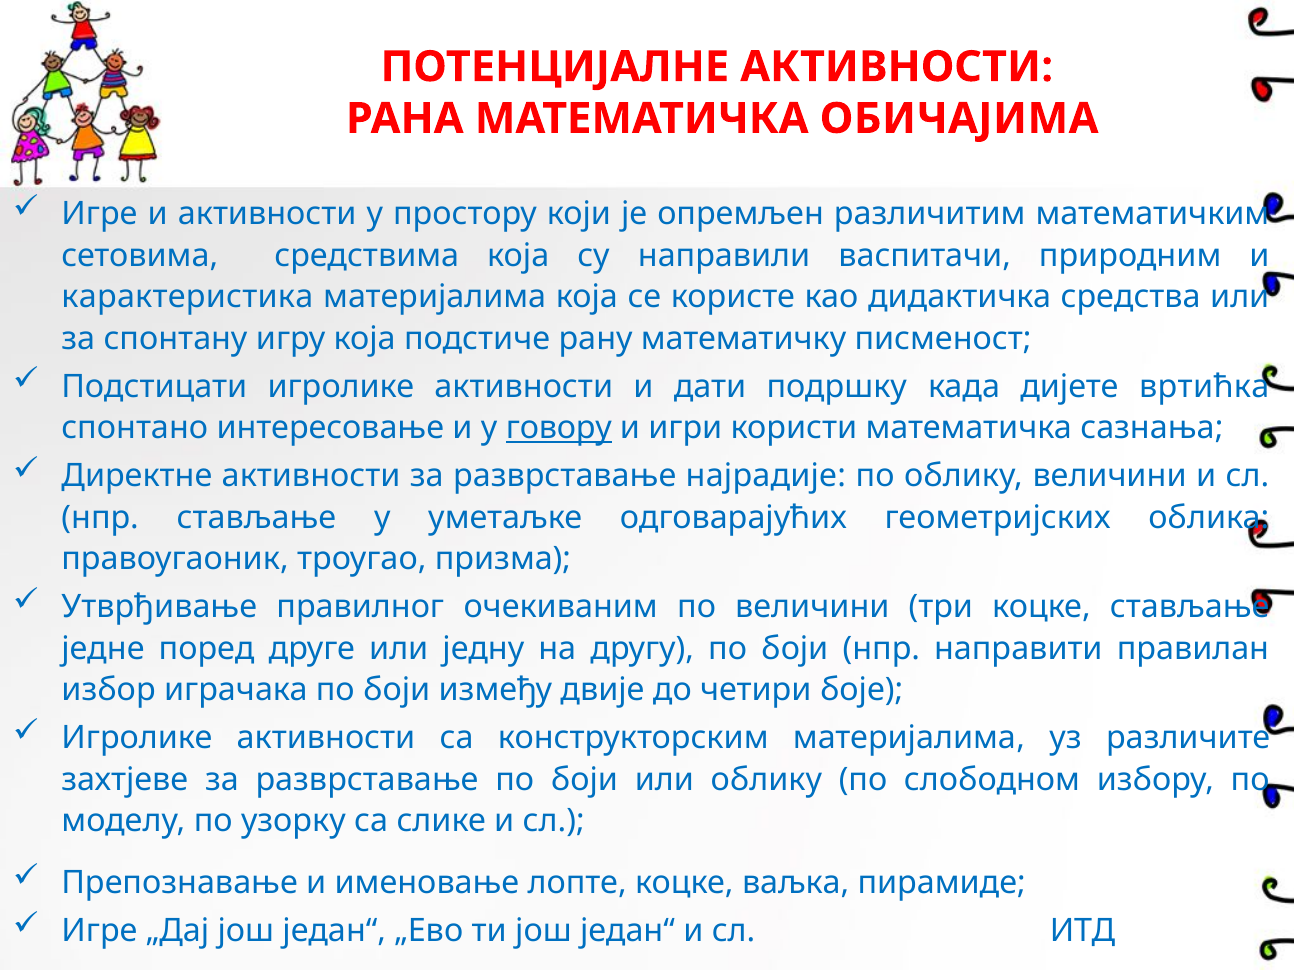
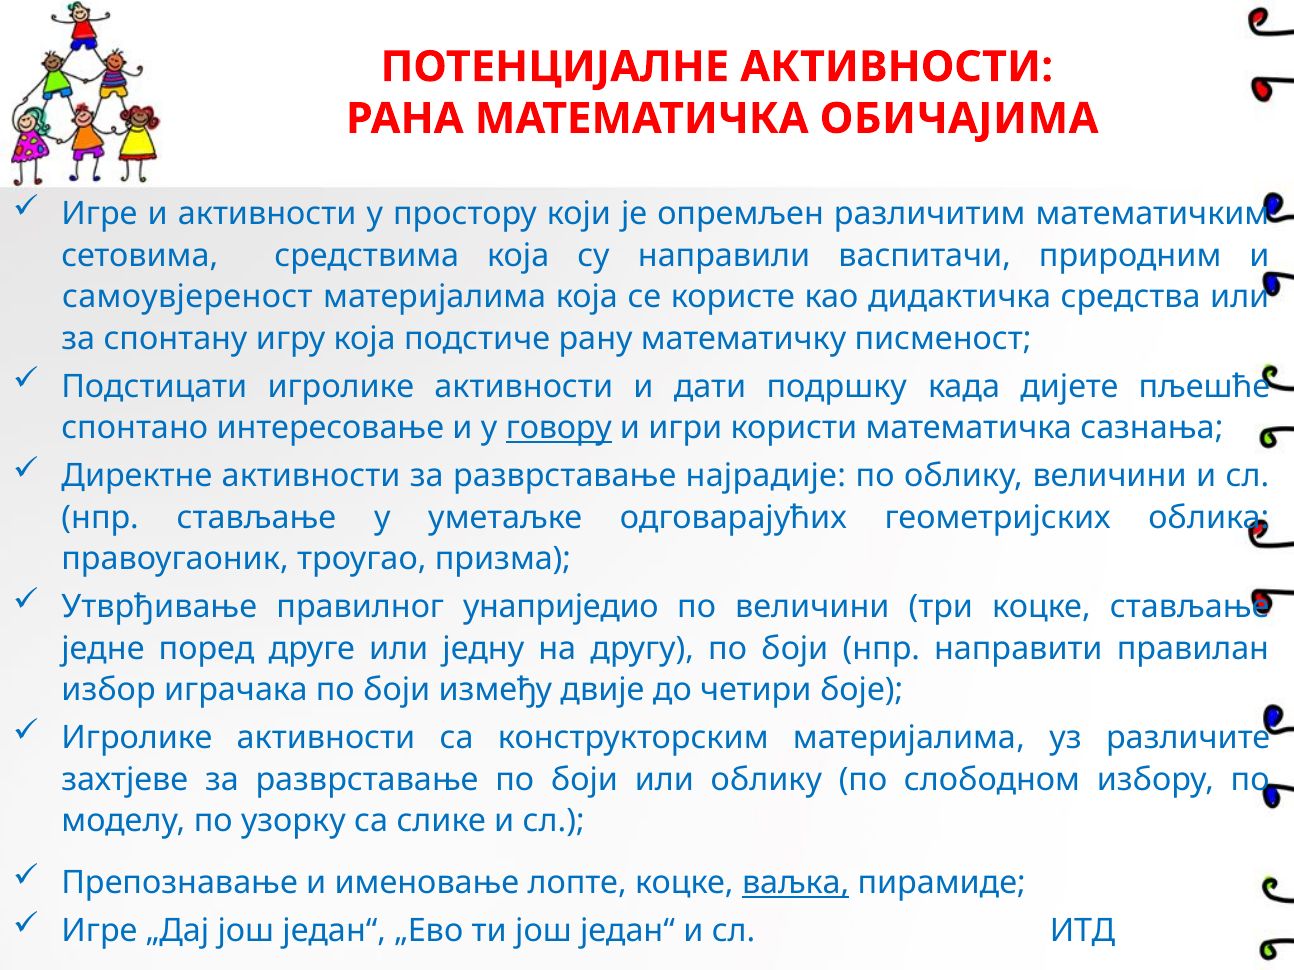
карактеристика: карактеристика -> самоувјереност (187, 297)
вртићка: вртићка -> пљешће (1204, 387)
очекиваним: очекиваним -> унаприједио (561, 607)
ваљка underline: none -> present (796, 884)
